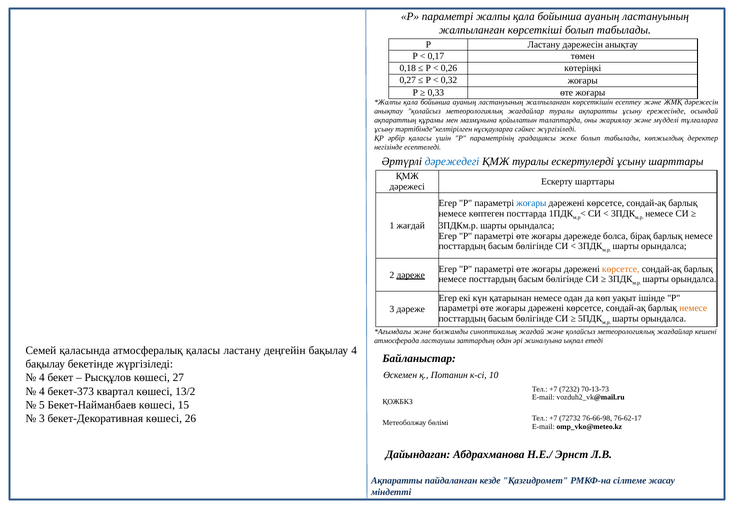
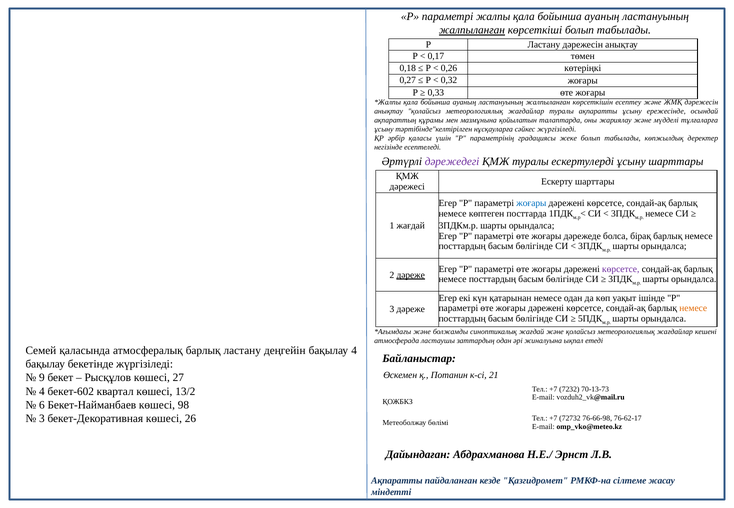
жалпыланған underline: none -> present (472, 30)
дәрежедегі colour: blue -> purple (452, 162)
көрсетсе colour: orange -> purple (621, 269)
атмосфералық қаласы: қаласы -> барлық (203, 351)
10: 10 -> 21 (494, 375)
4: 4 -> 9 (42, 378)
бекет-373: бекет-373 -> бекет-602 (71, 391)
5: 5 -> 6 (42, 405)
15: 15 -> 98 (183, 405)
